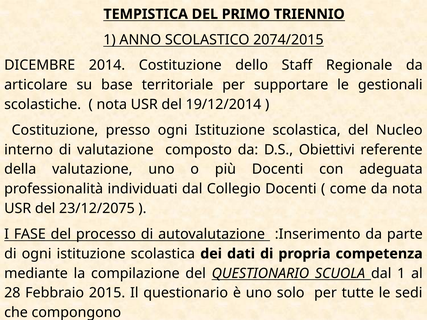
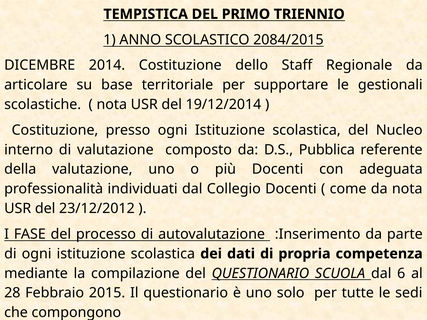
2074/2015: 2074/2015 -> 2084/2015 (288, 40)
Obiettivi: Obiettivi -> Pubblica (327, 150)
23/12/2075: 23/12/2075 -> 23/12/2012 (97, 209)
dal 1: 1 -> 6 (401, 274)
